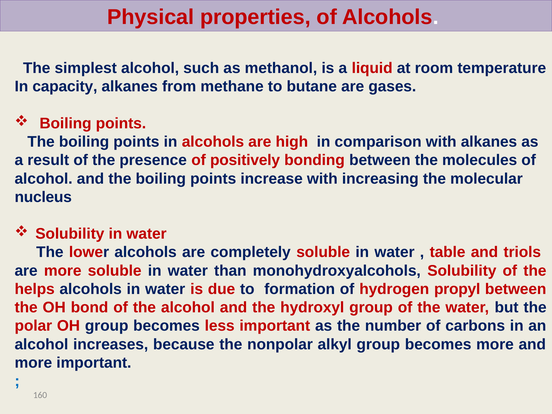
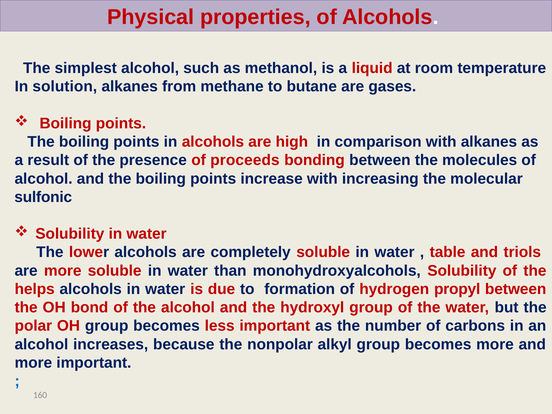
capacity: capacity -> solution (65, 87)
positively: positively -> proceeds (245, 160)
nucleus: nucleus -> sulfonic (43, 197)
